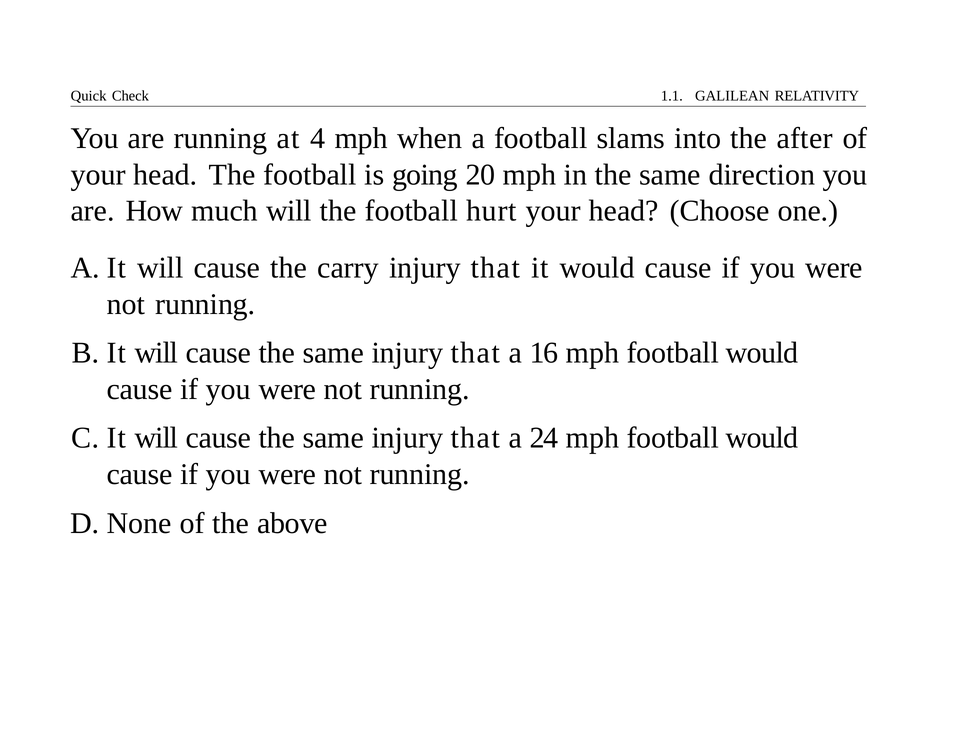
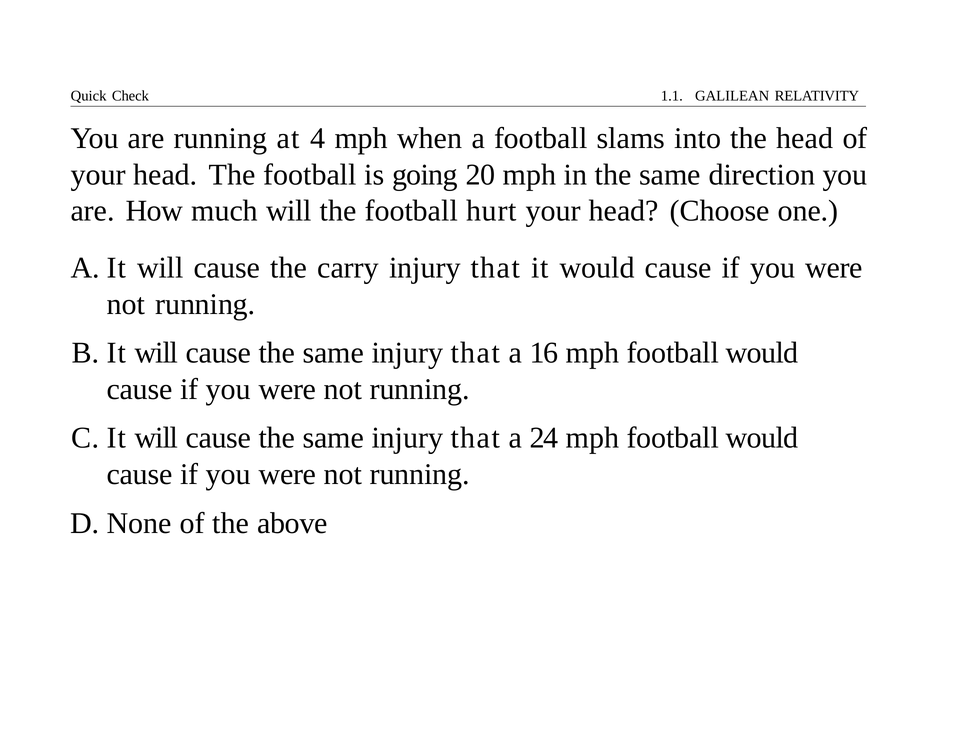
the after: after -> head (805, 138)
